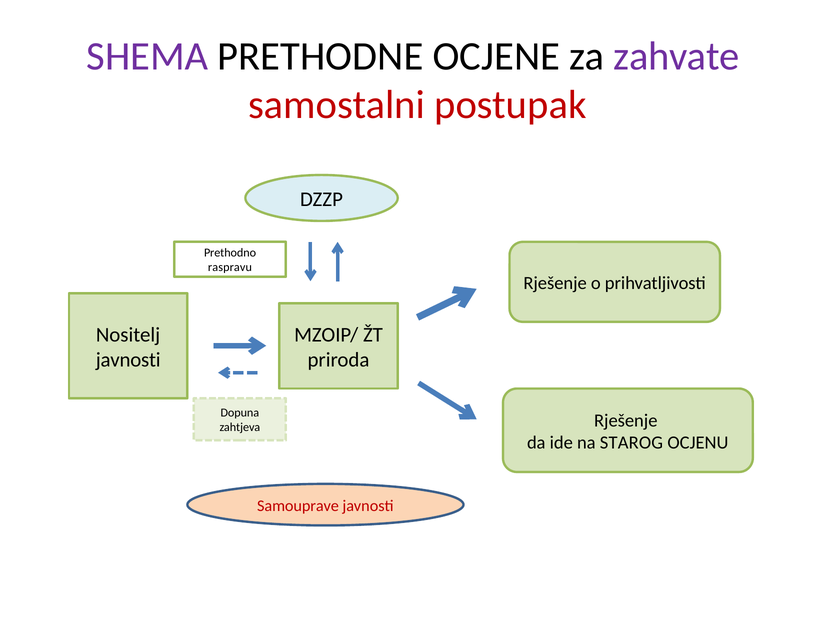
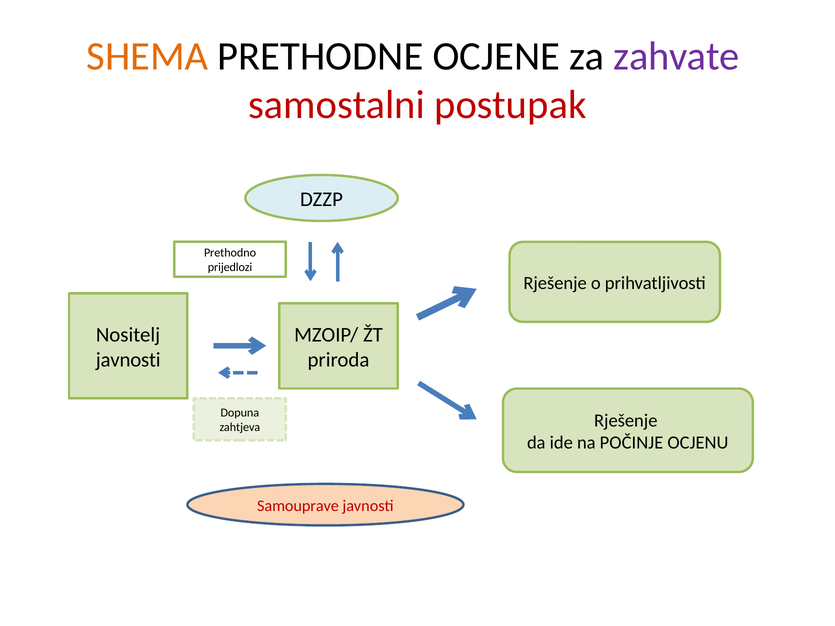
SHEMA colour: purple -> orange (147, 56)
raspravu: raspravu -> prijedlozi (230, 268)
STAROG: STAROG -> POČINJE (631, 443)
